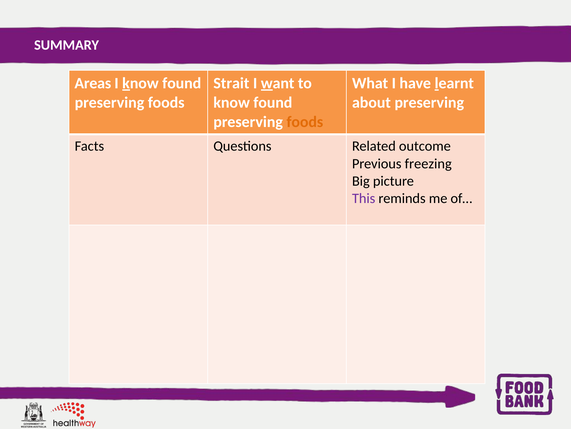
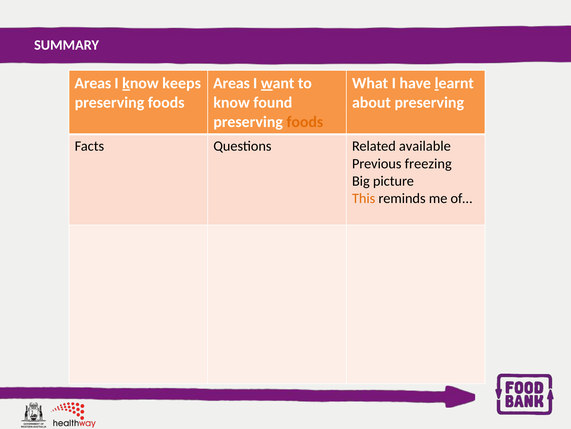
I know found: found -> keeps (182, 83)
Strait: Strait -> Areas (231, 83)
outcome: outcome -> available (425, 146)
This colour: purple -> orange (364, 198)
